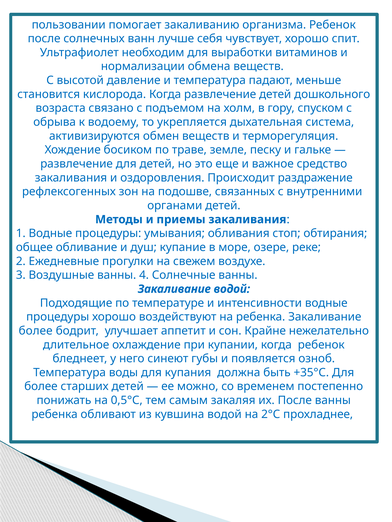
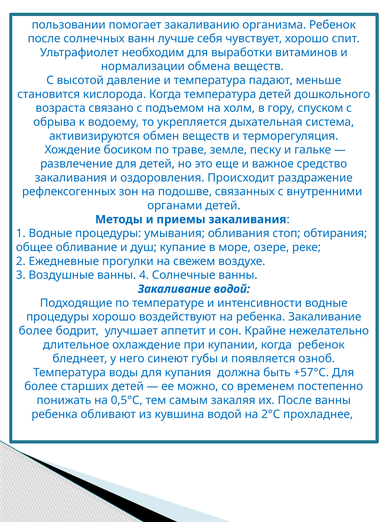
Когда развлечение: развлечение -> температура (220, 94)
+35°С: +35°С -> +57°С (311, 373)
